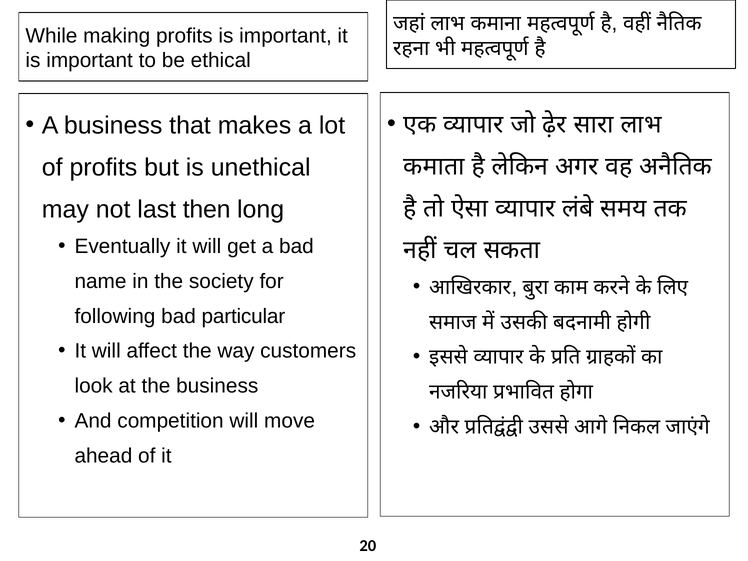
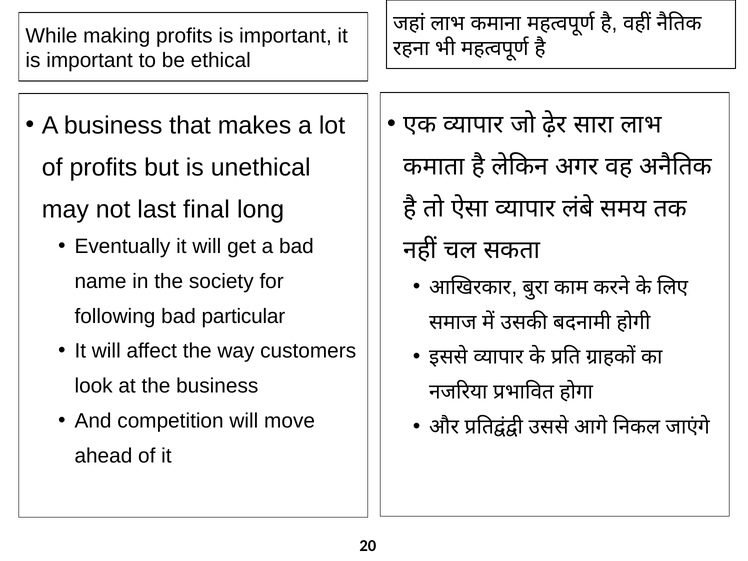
then: then -> final (206, 209)
